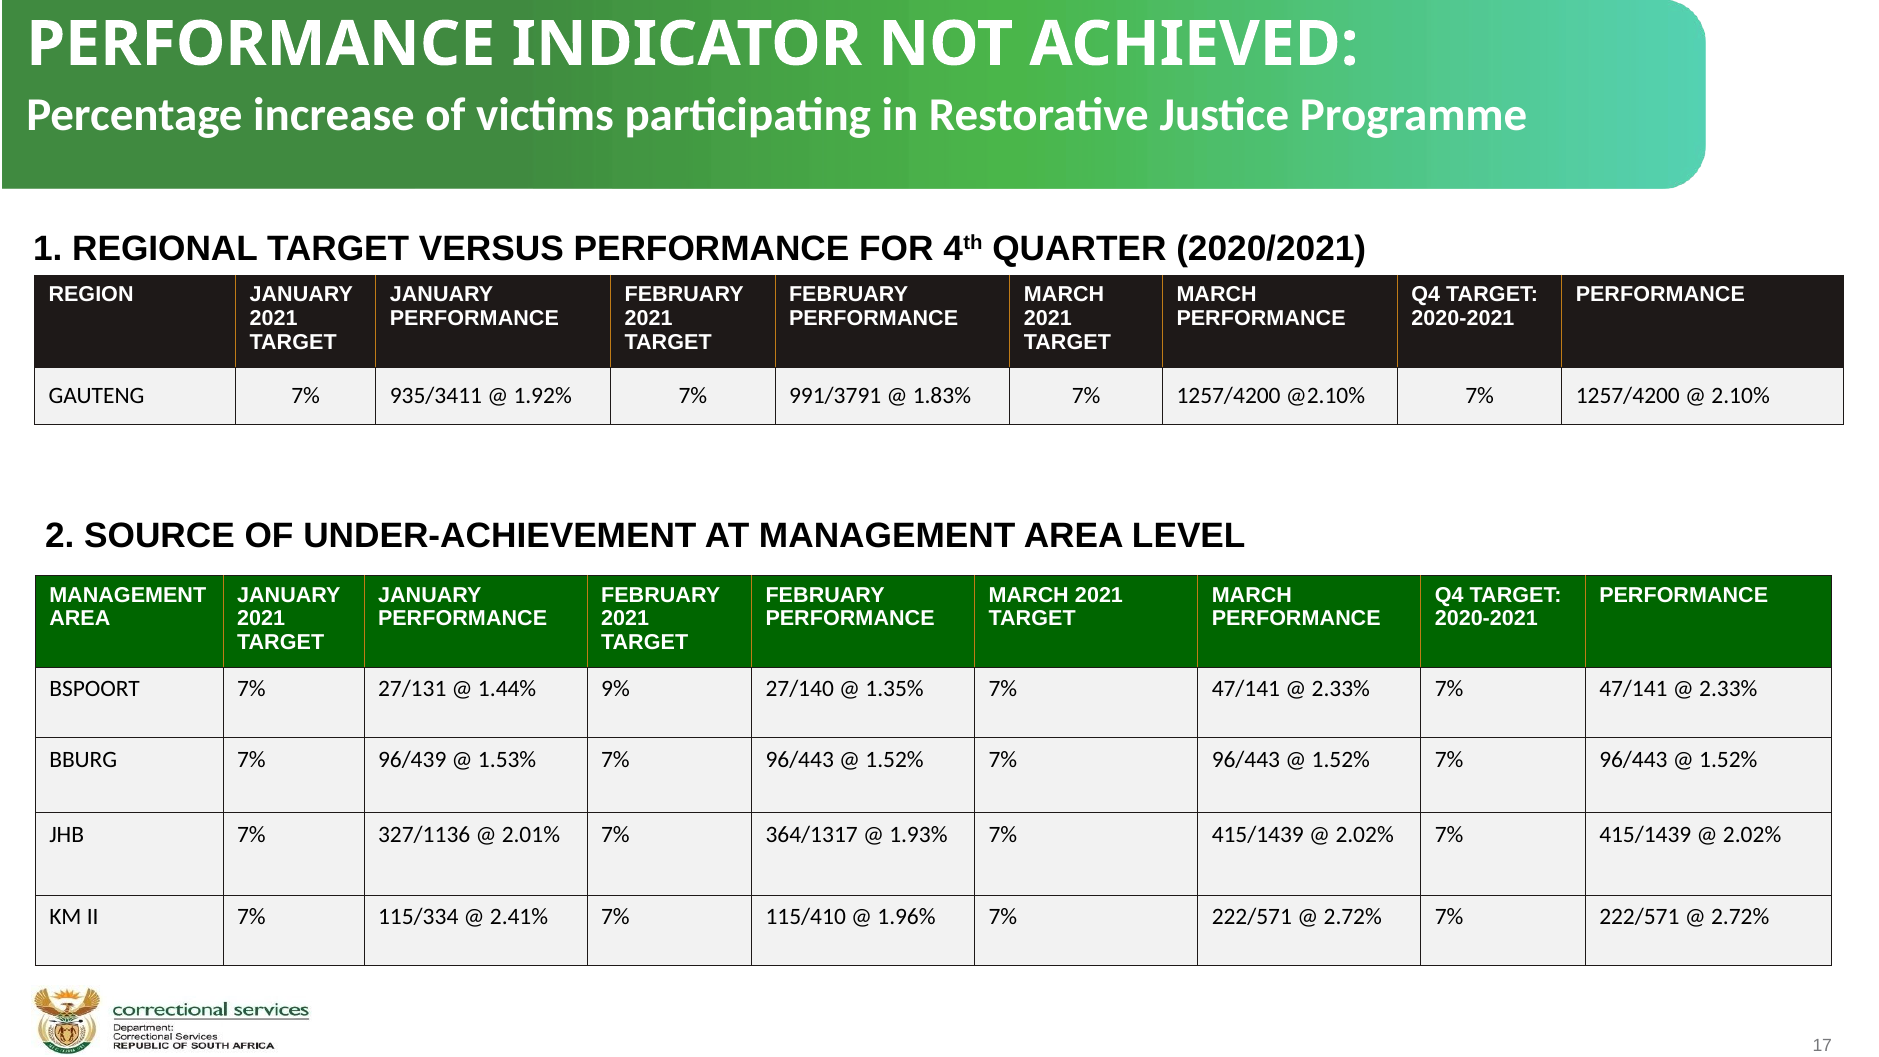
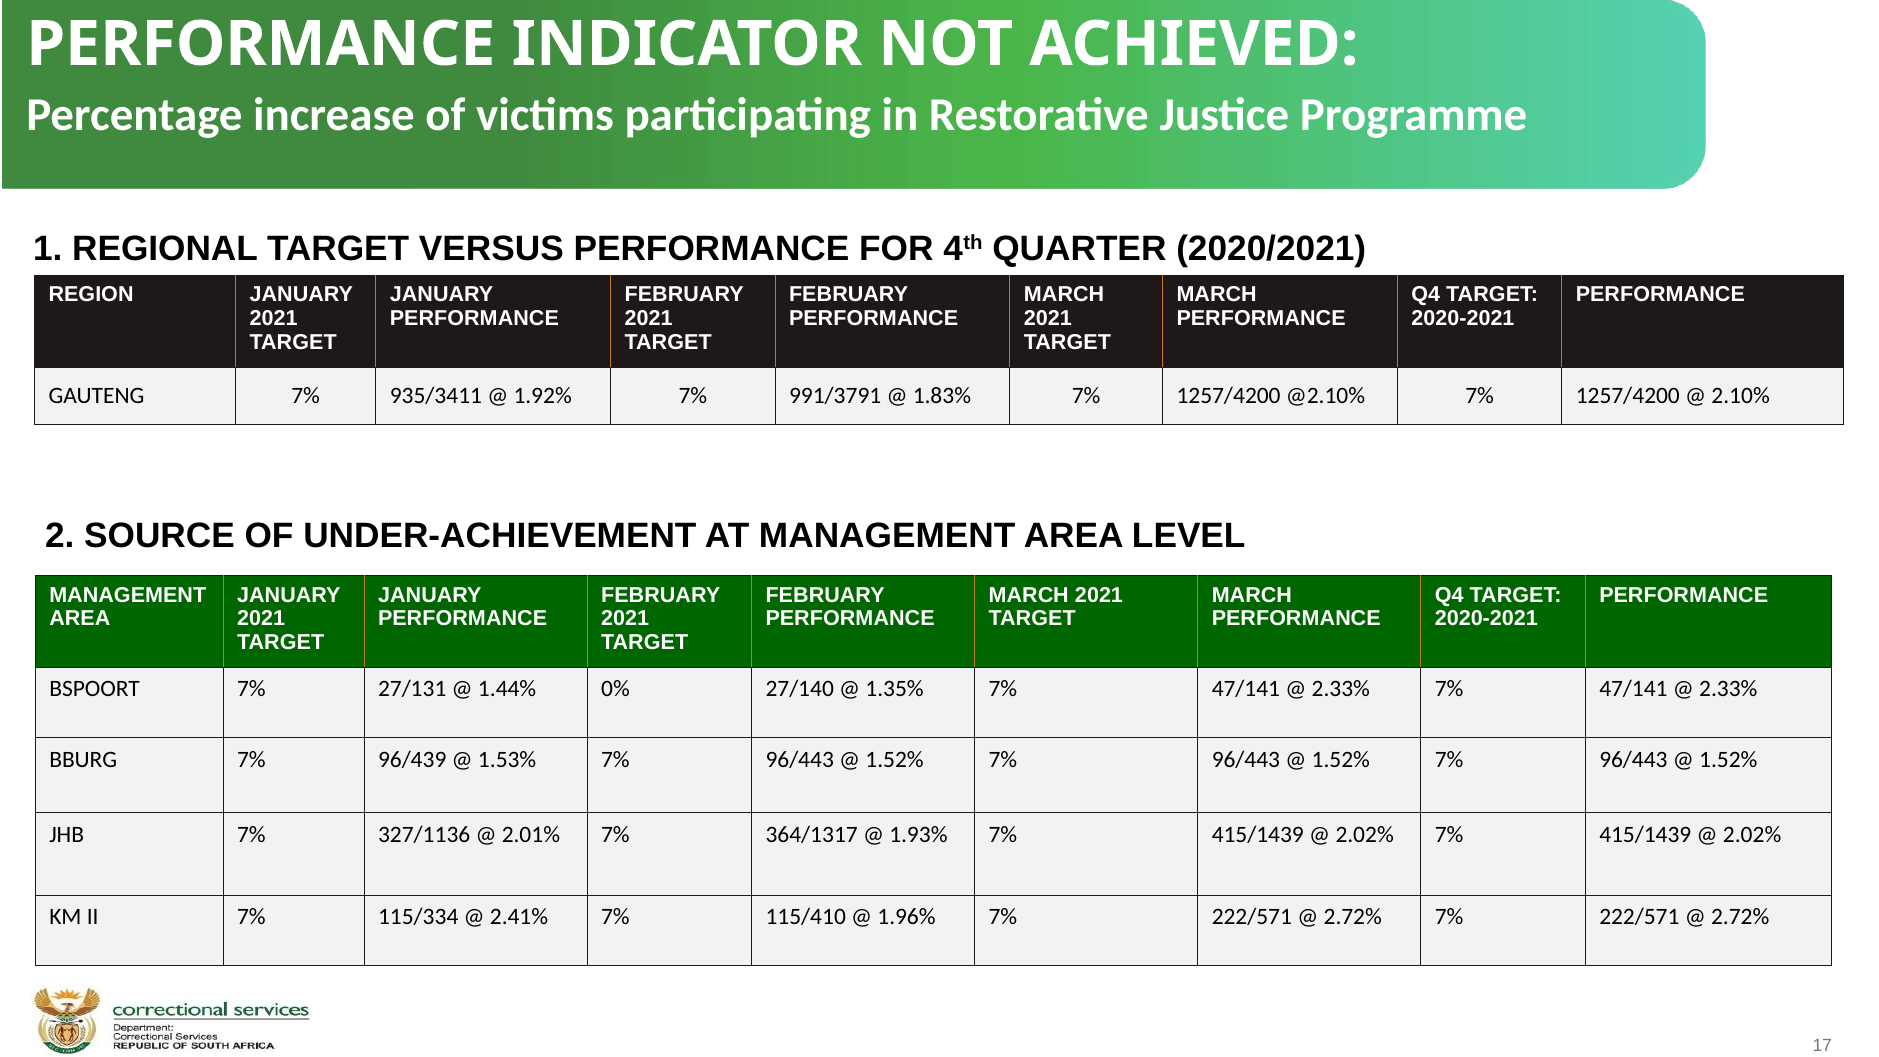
9%: 9% -> 0% (615, 689)
